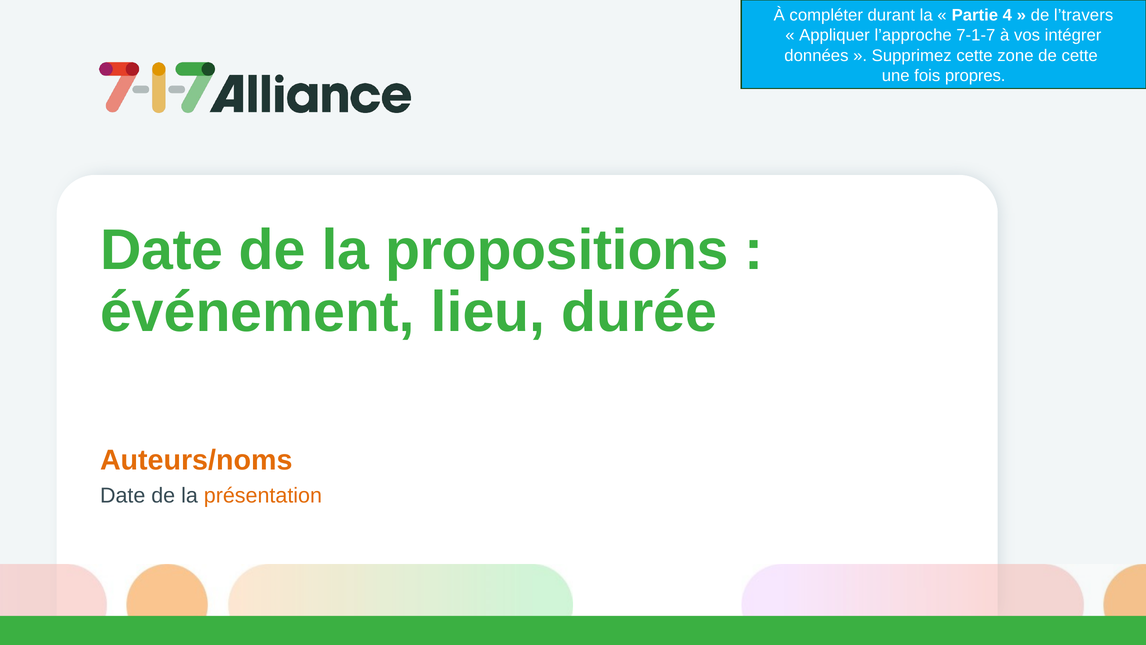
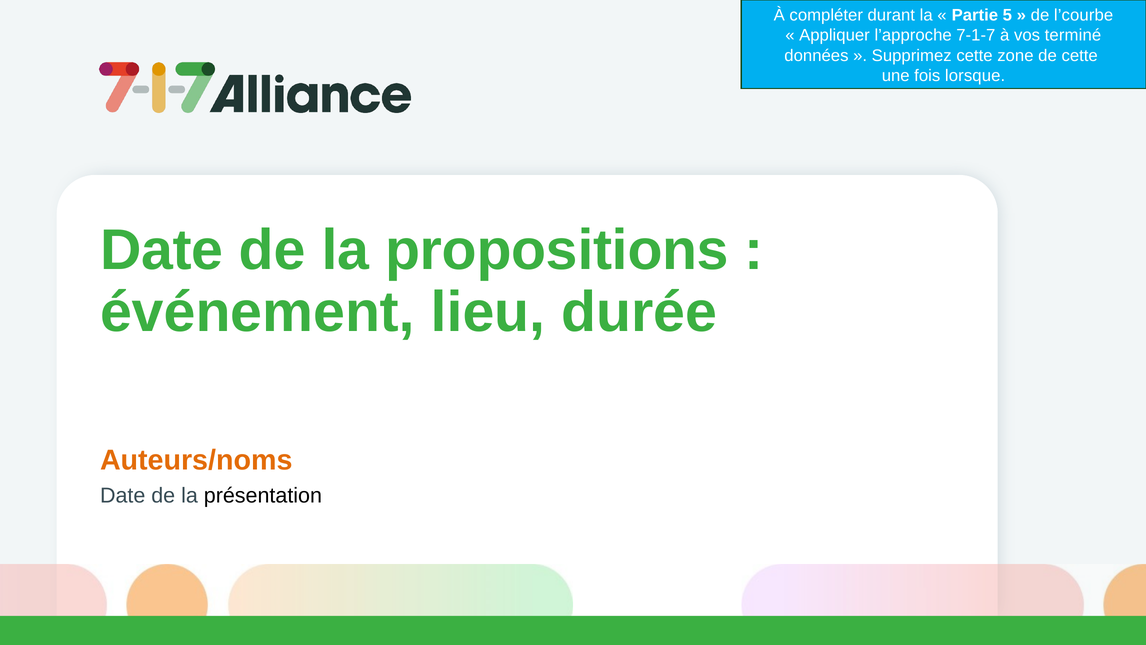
4: 4 -> 5 (1007, 15)
l’travers: l’travers -> l’courbe (1084, 15)
intégrer: intégrer -> terminé (1073, 35)
propres: propres -> lorsque (975, 76)
présentation colour: orange -> black (263, 495)
